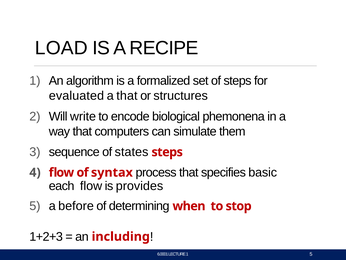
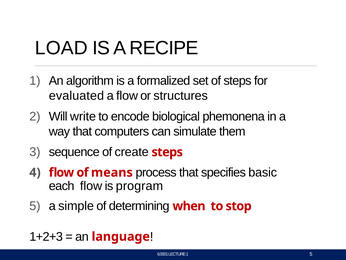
a that: that -> flow (127, 95)
states: states -> create (132, 152)
syntax: syntax -> means (112, 172)
provides: provides -> program (139, 186)
before: before -> simple (76, 206)
including: including -> language (121, 236)
